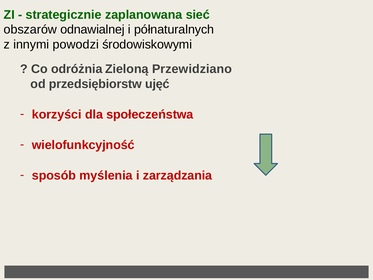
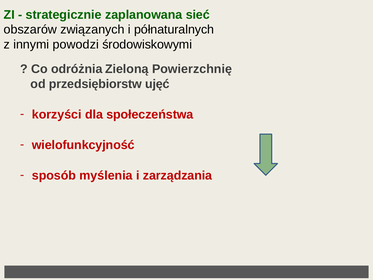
odnawialnej: odnawialnej -> związanych (92, 30)
Przewidziano: Przewidziano -> Powierzchnię (192, 69)
